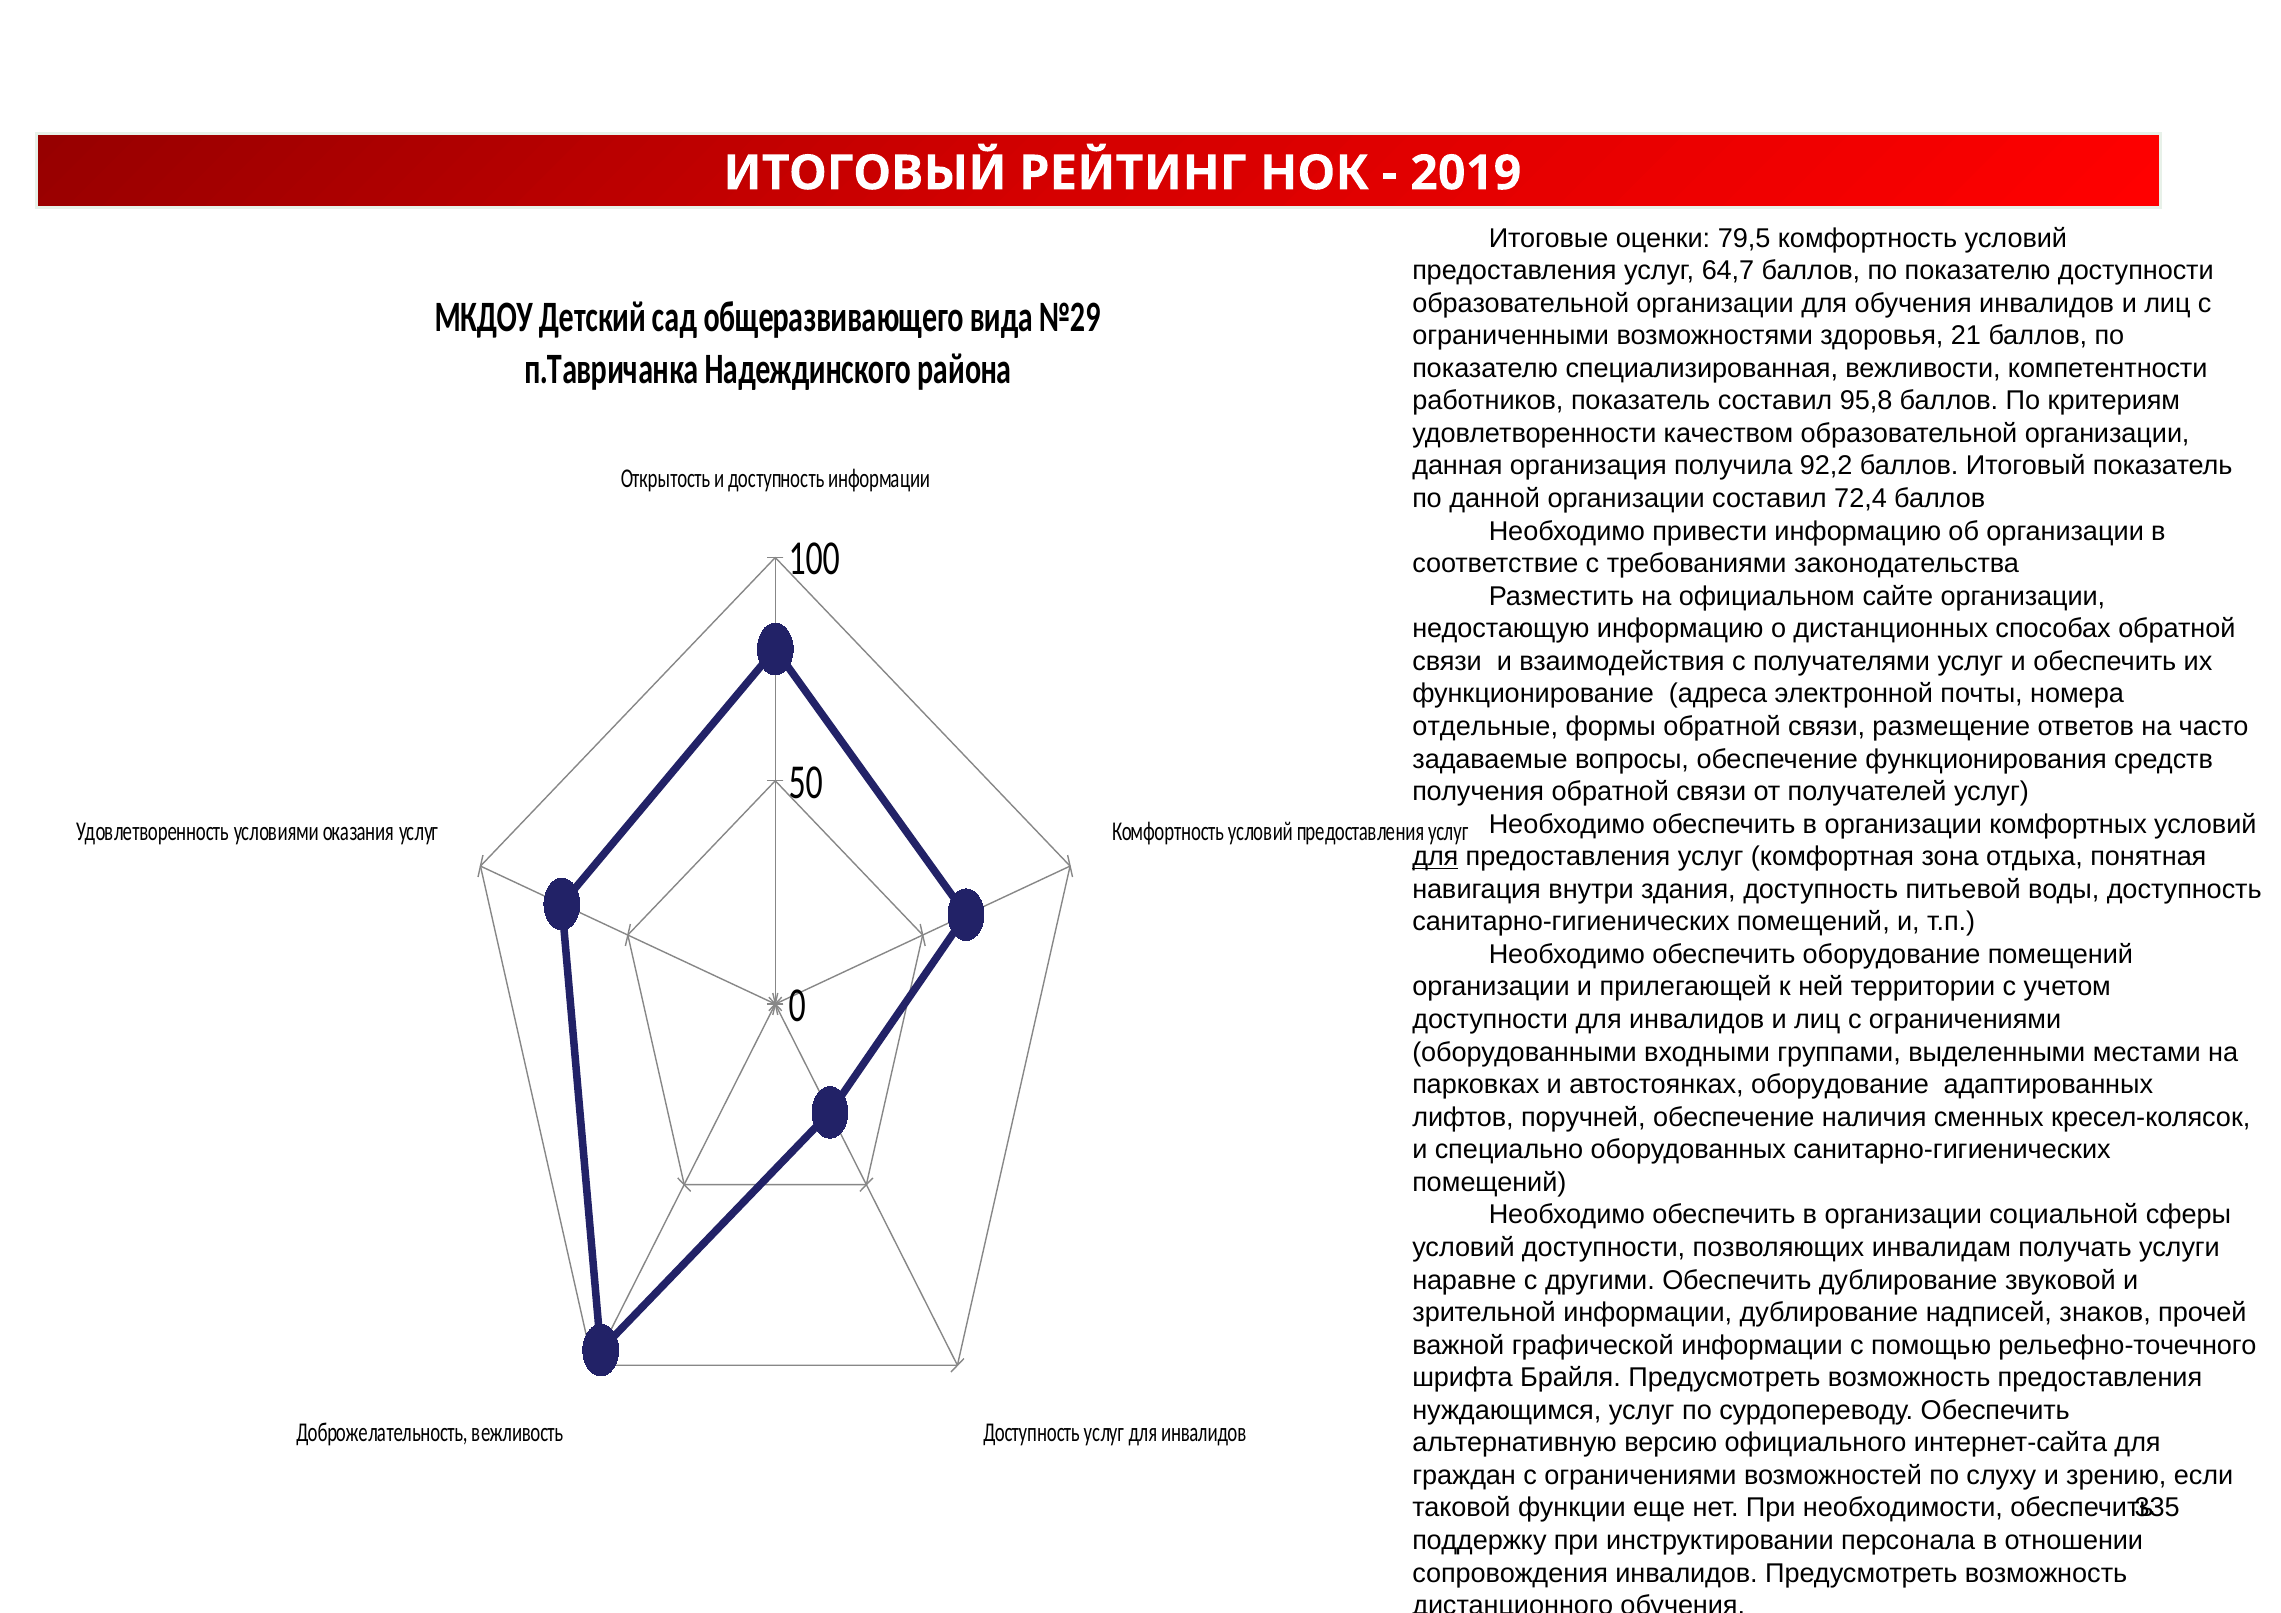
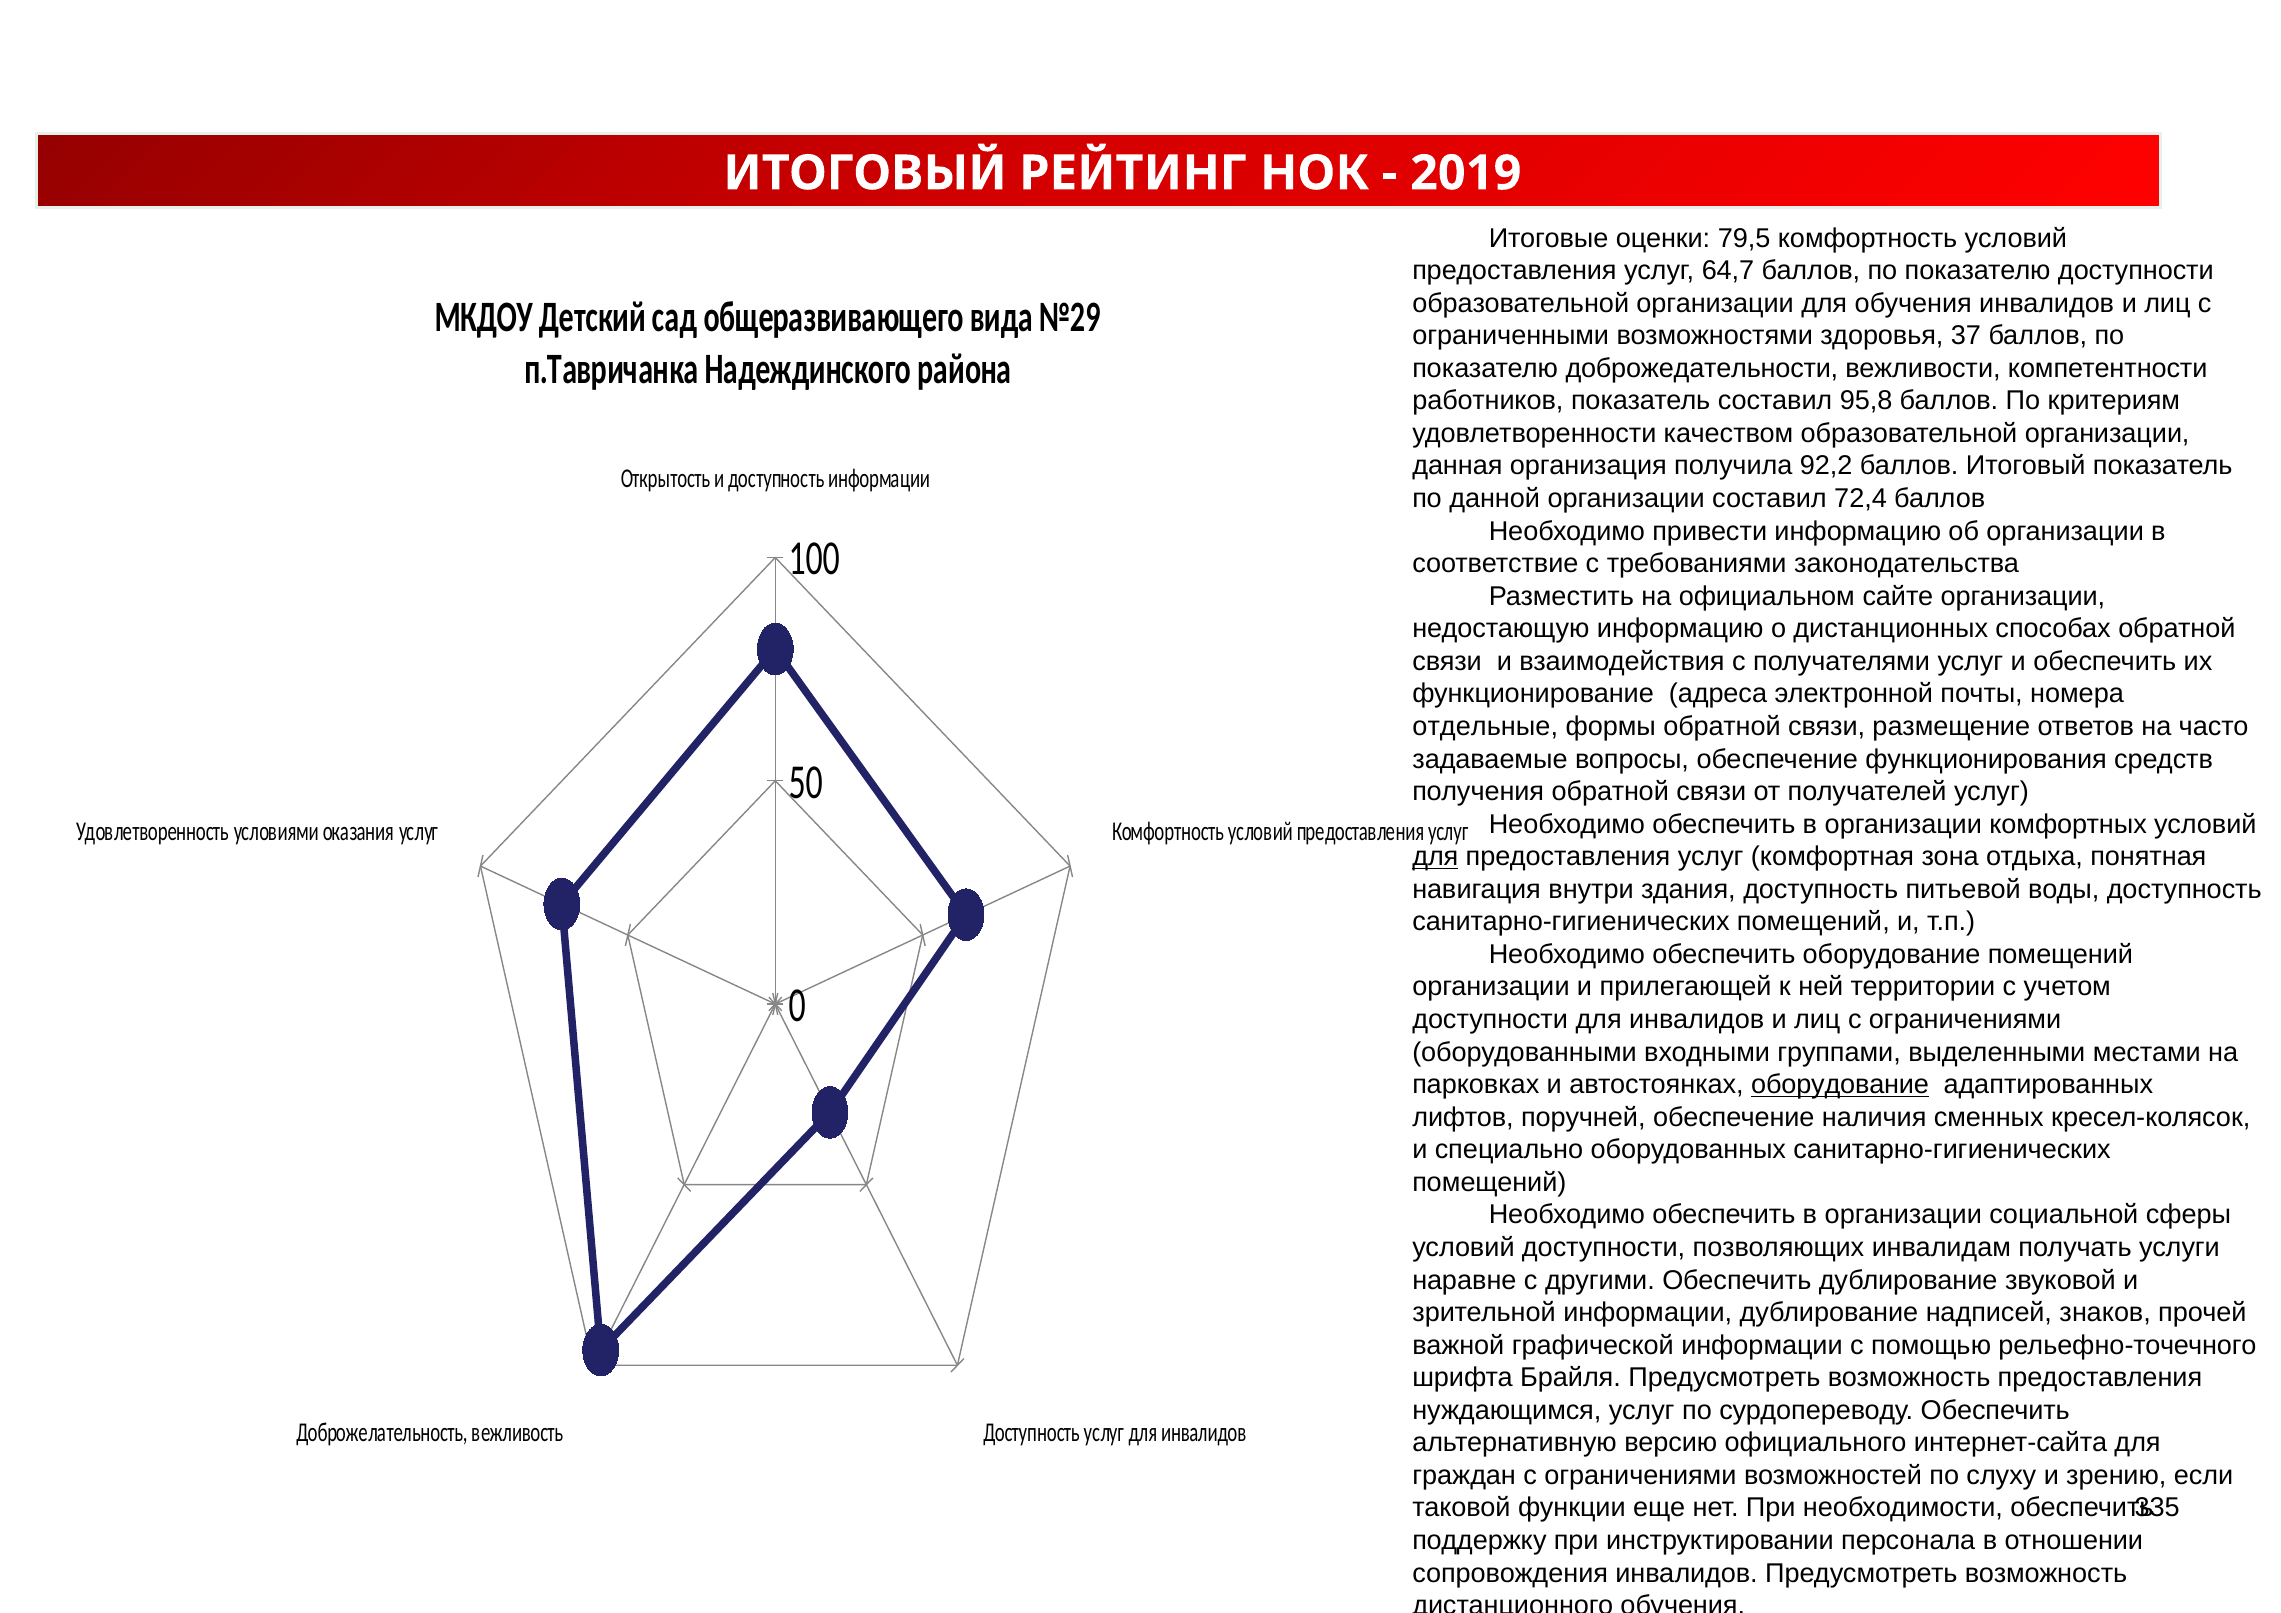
21: 21 -> 37 (1966, 336)
специализированная: специализированная -> доброжедательности (1702, 368)
оборудование underline: none -> present (1840, 1085)
